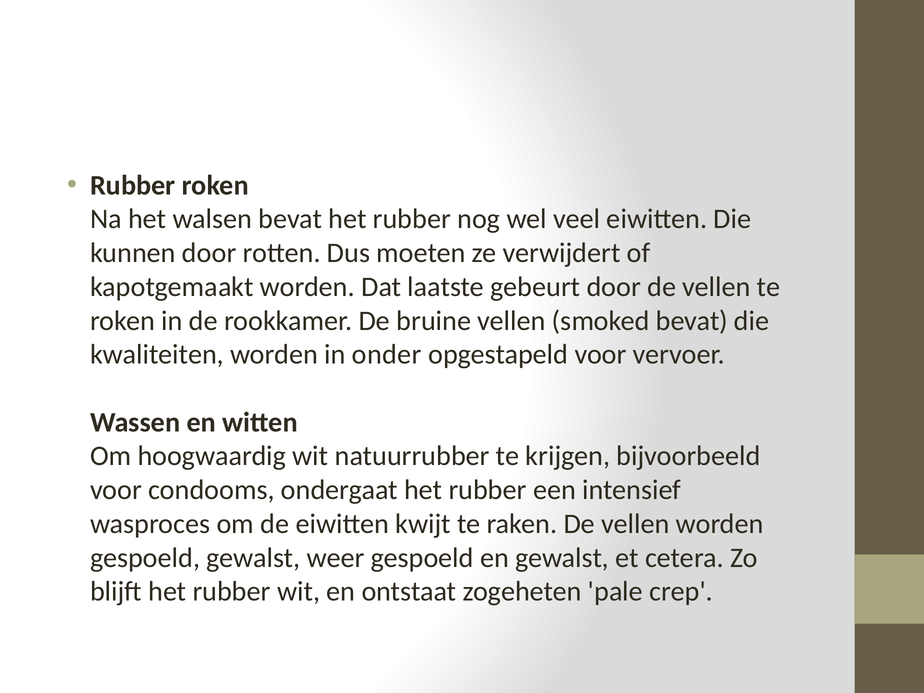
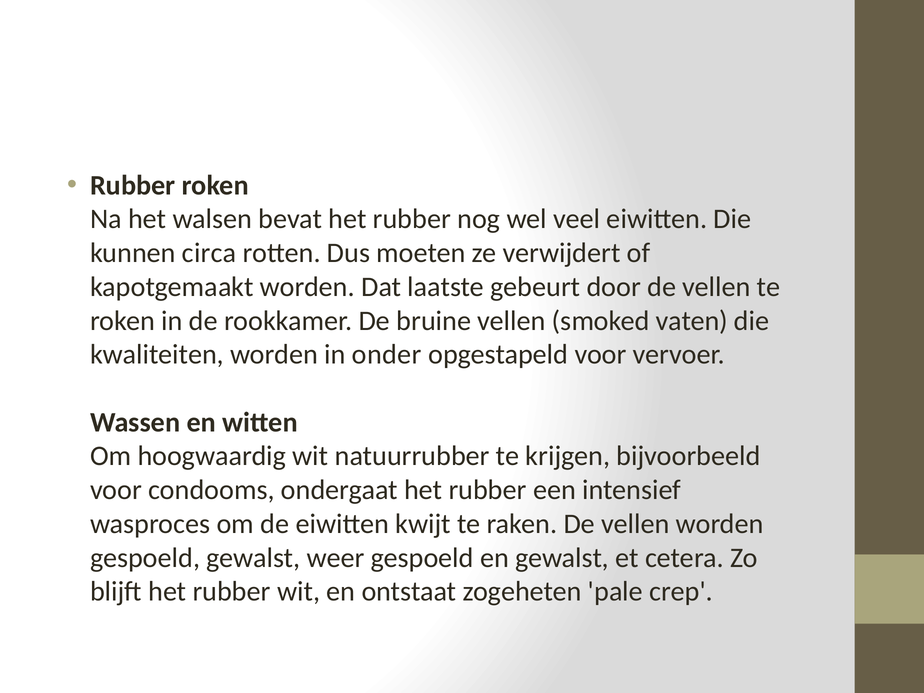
kunnen door: door -> circa (209, 253)
smoked bevat: bevat -> vaten (692, 321)
